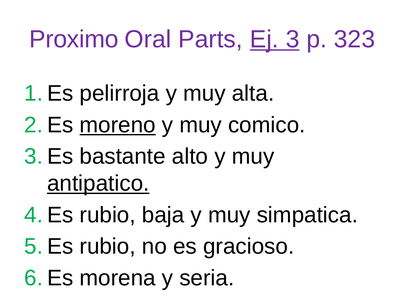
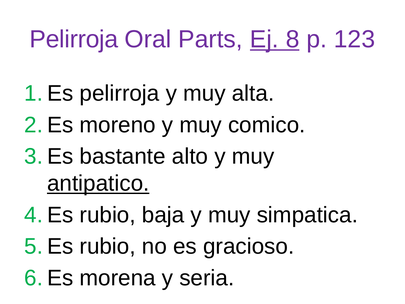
Proximo: Proximo -> Pelirroja (74, 39)
3: 3 -> 8 (293, 39)
323: 323 -> 123 (355, 39)
moreno underline: present -> none (118, 125)
